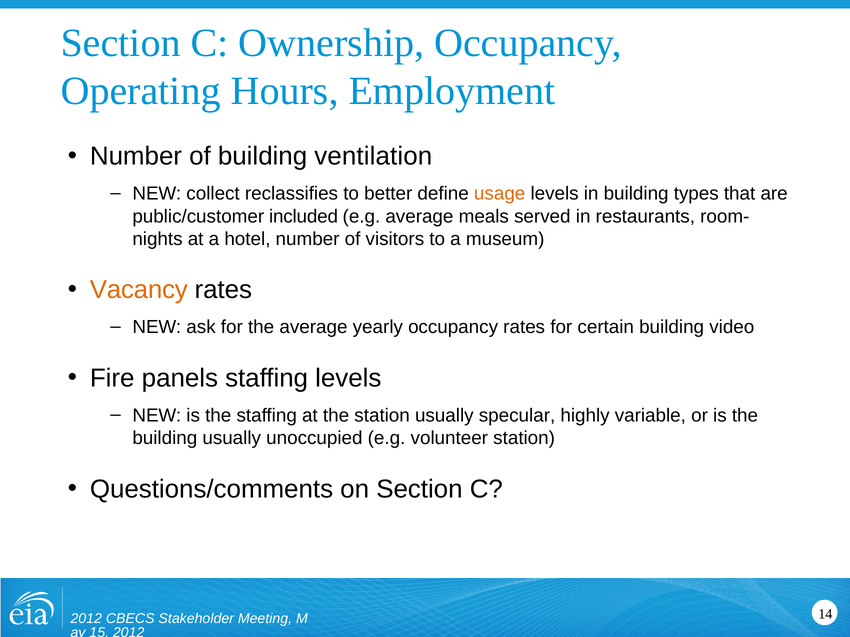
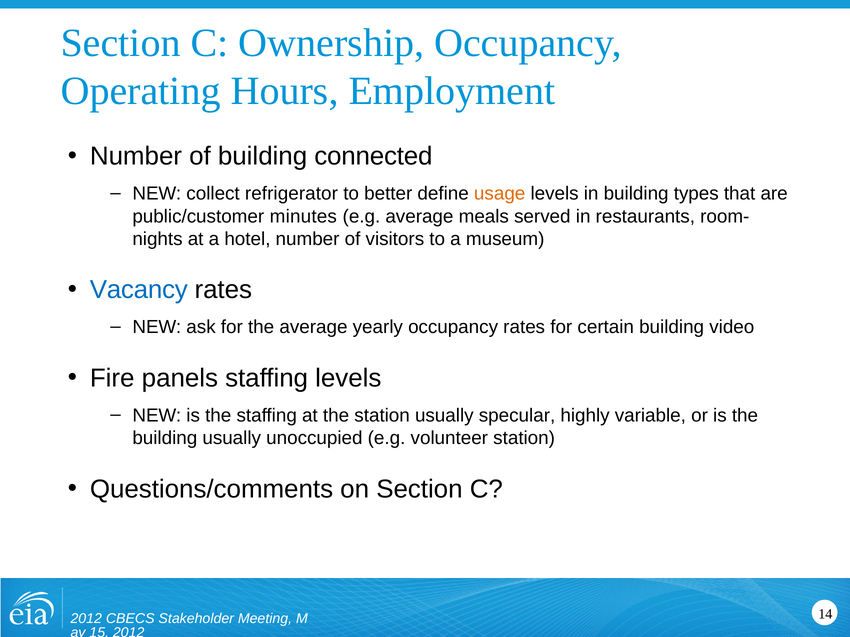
ventilation: ventilation -> connected (373, 157)
reclassifies: reclassifies -> refrigerator (291, 194)
included: included -> minutes (303, 216)
Vacancy colour: orange -> blue (139, 290)
